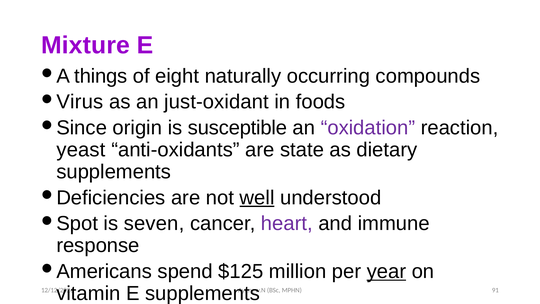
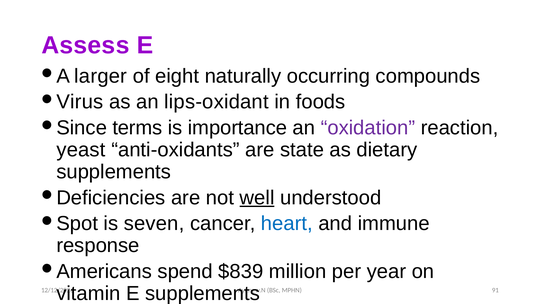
Mixture: Mixture -> Assess (85, 45)
things: things -> larger (101, 76)
just-oxidant: just-oxidant -> lips-oxidant (216, 102)
origin: origin -> terms (137, 128)
susceptible: susceptible -> importance (237, 128)
heart colour: purple -> blue (287, 223)
$125: $125 -> $839 (241, 271)
year underline: present -> none (386, 271)
